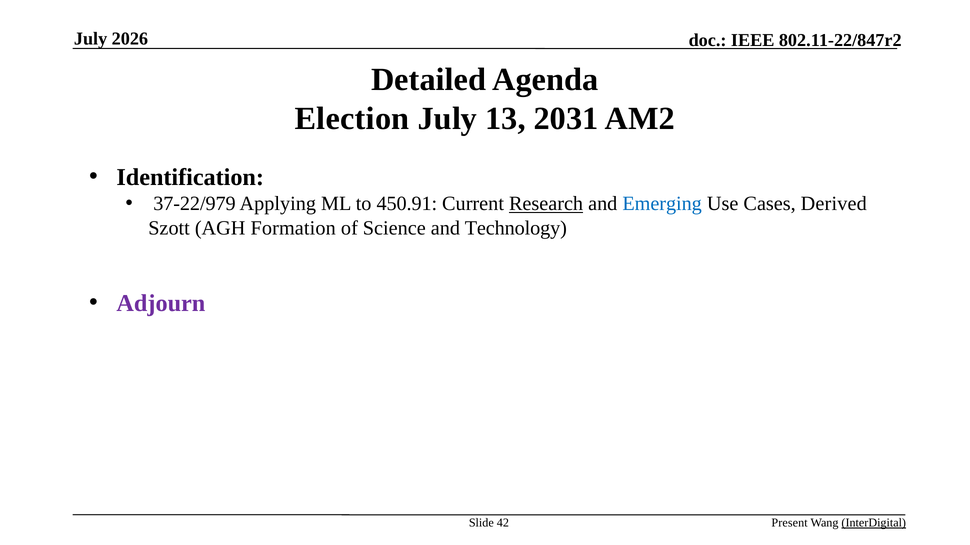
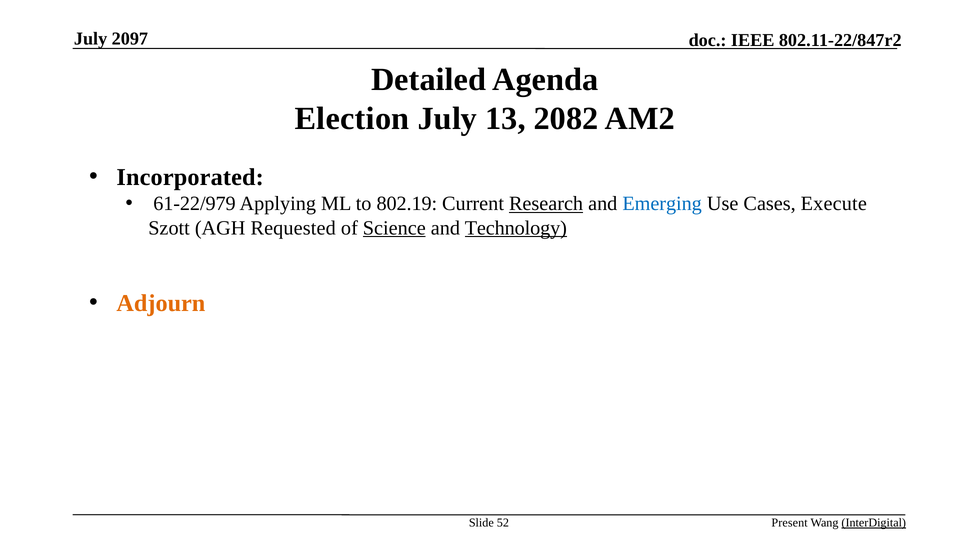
2026: 2026 -> 2097 (130, 39)
2031: 2031 -> 2082 (566, 119)
Identification: Identification -> Incorporated (190, 178)
37-22/979: 37-22/979 -> 61-22/979 (194, 204)
450.91: 450.91 -> 802.19 (407, 204)
Derived: Derived -> Execute (834, 204)
Formation: Formation -> Requested (293, 228)
Science underline: none -> present (394, 228)
Technology underline: none -> present (516, 228)
Adjourn colour: purple -> orange (161, 304)
42: 42 -> 52 (503, 523)
